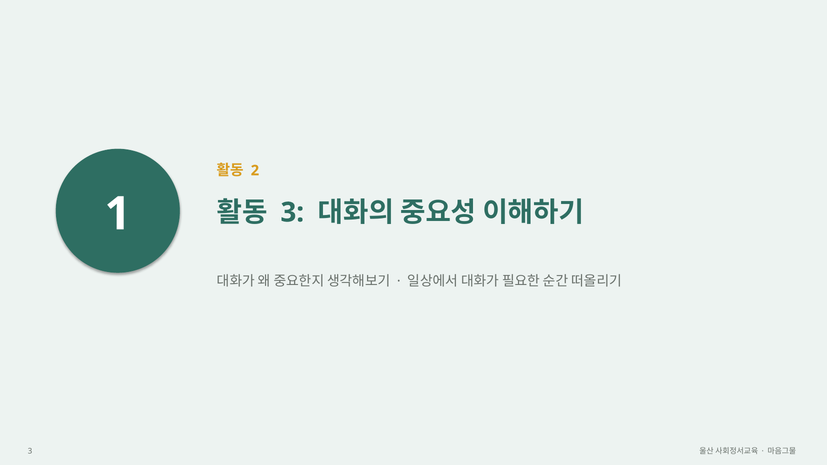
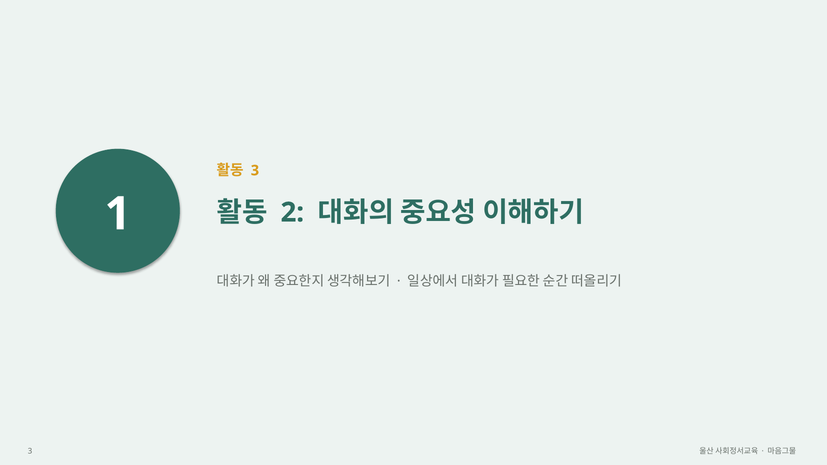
2: 2 -> 3 (255, 171)
3: 3 -> 2 (292, 213)
